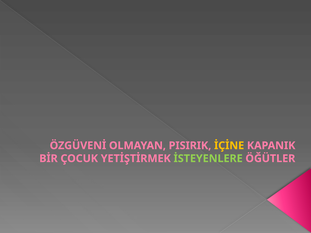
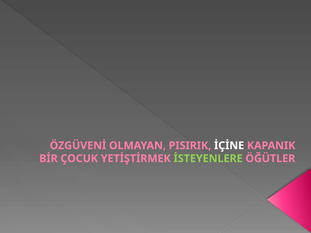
İÇİNE colour: yellow -> white (229, 146)
